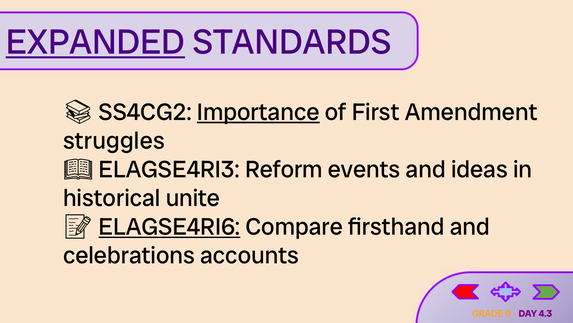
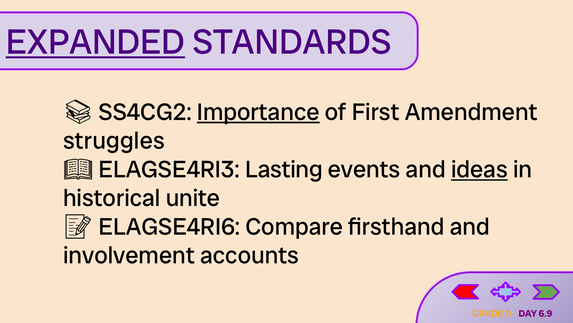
Reform: Reform -> Lasting (284, 169)
ideas underline: none -> present (479, 169)
ELAGSE4RI6 underline: present -> none (169, 227)
celebrations: celebrations -> involvement (129, 255)
9: 9 -> 0 (508, 313)
4.3: 4.3 -> 6.9 (545, 313)
